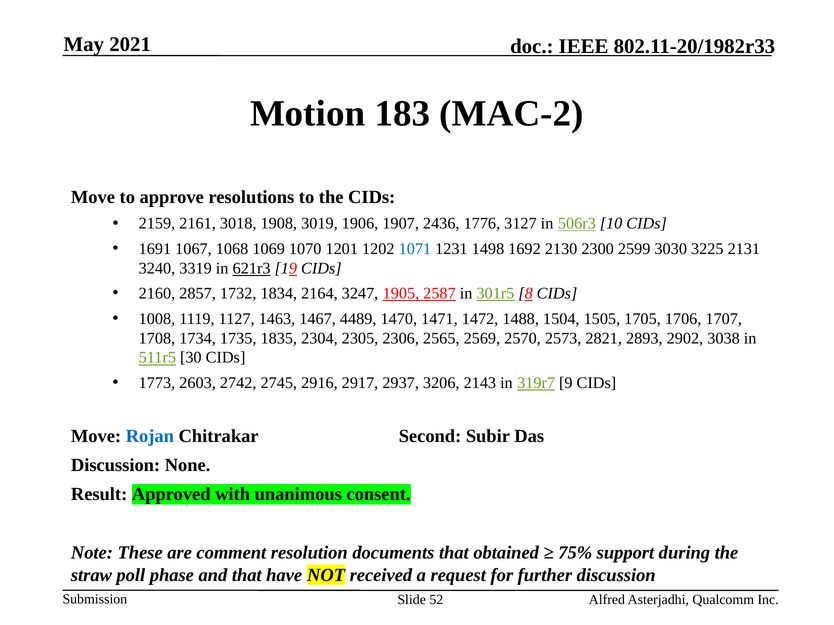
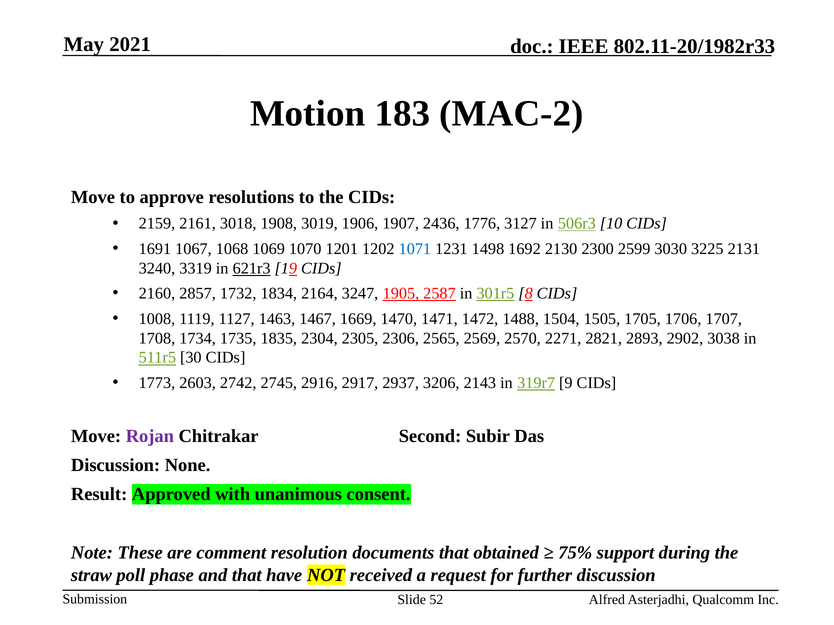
4489: 4489 -> 1669 (358, 319)
2573: 2573 -> 2271 (563, 338)
Rojan colour: blue -> purple (150, 436)
